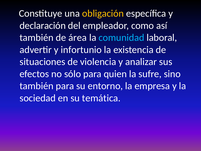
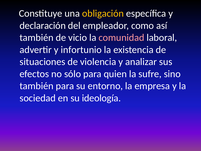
área: área -> vicio (78, 38)
comunidad colour: light blue -> pink (121, 38)
temática: temática -> ideología (101, 98)
